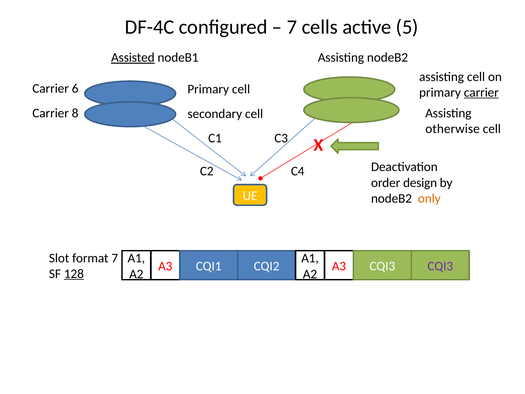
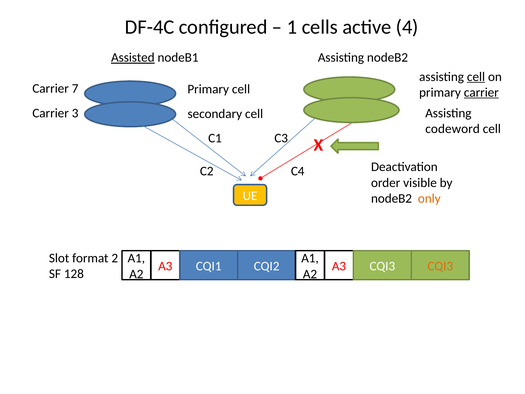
7: 7 -> 1 (292, 27)
5: 5 -> 4 (407, 27)
cell underline: none -> present (476, 77)
6: 6 -> 7 (75, 88)
8: 8 -> 3 (75, 113)
otherwise: otherwise -> codeword (453, 129)
design: design -> visible (420, 183)
format 7: 7 -> 2 (115, 258)
CQI3 colour: purple -> orange (440, 266)
128 underline: present -> none (74, 274)
